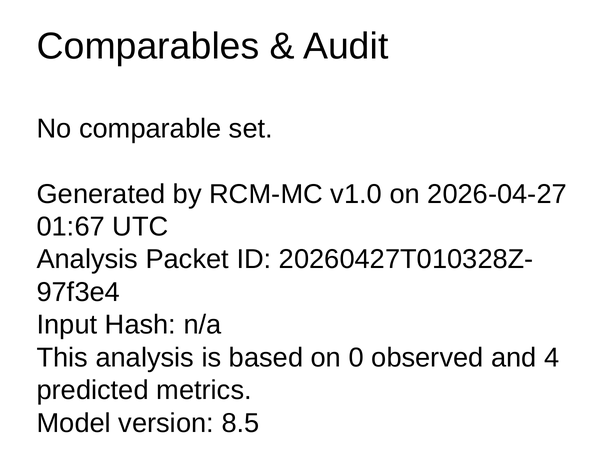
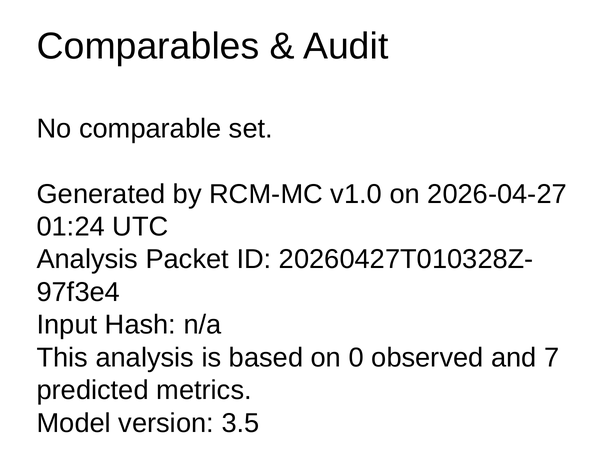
01:67: 01:67 -> 01:24 (71, 227)
4: 4 -> 7 (552, 357)
8.5: 8.5 -> 3.5 (240, 423)
